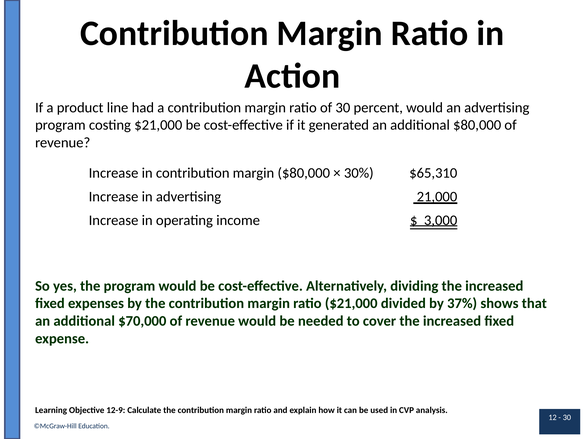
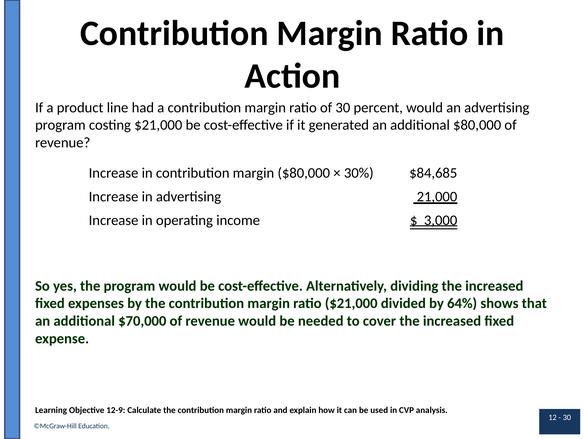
$65,310: $65,310 -> $84,685 (433, 173)
37%: 37% -> 64% (462, 303)
